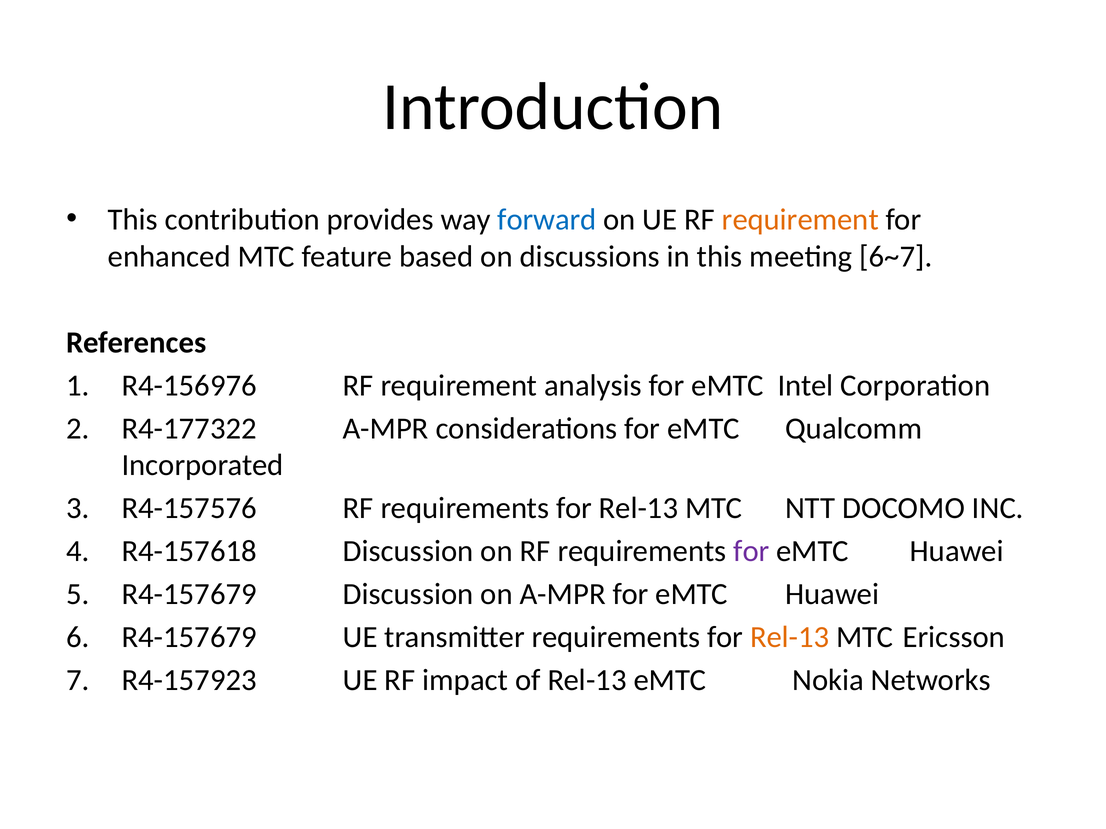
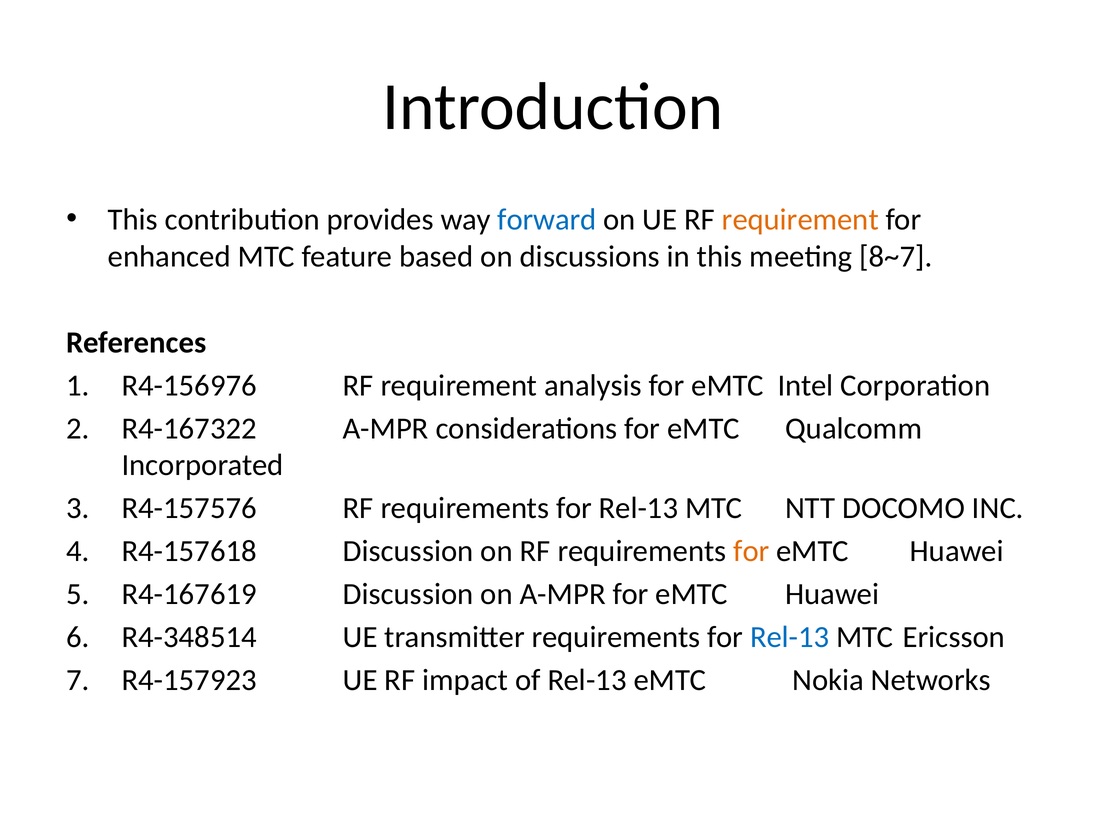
6~7: 6~7 -> 8~7 (896, 257)
R4-177322: R4-177322 -> R4-167322 (189, 429)
for colour: purple -> orange (751, 552)
R4-157679: R4-157679 -> R4-167619 (189, 595)
R4-157679: R4-157679 -> R4-348514 (189, 638)
Rel-13 colour: orange -> blue (790, 638)
